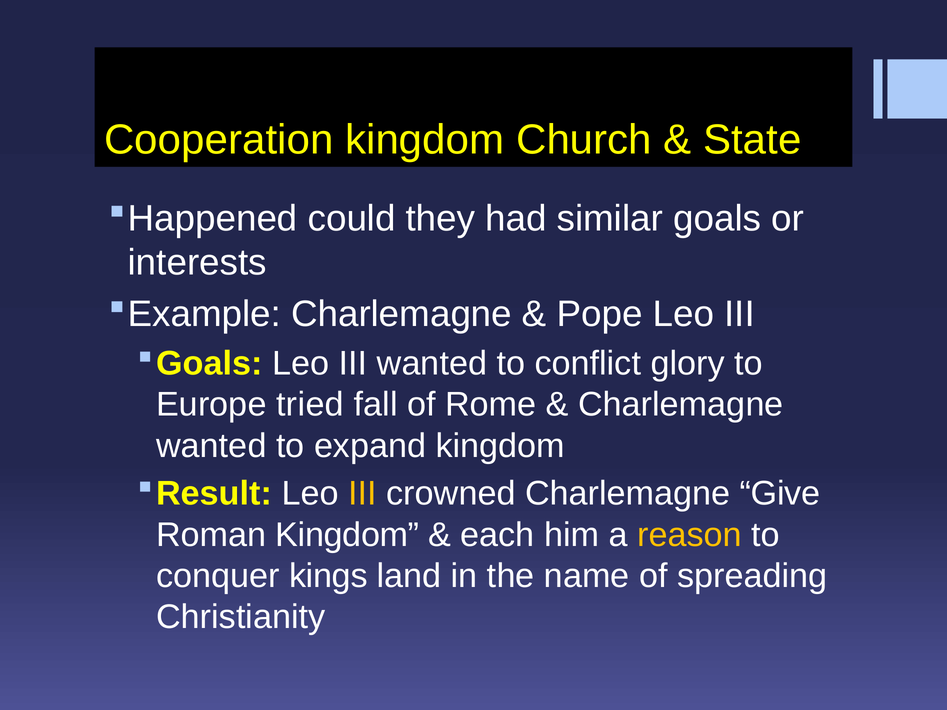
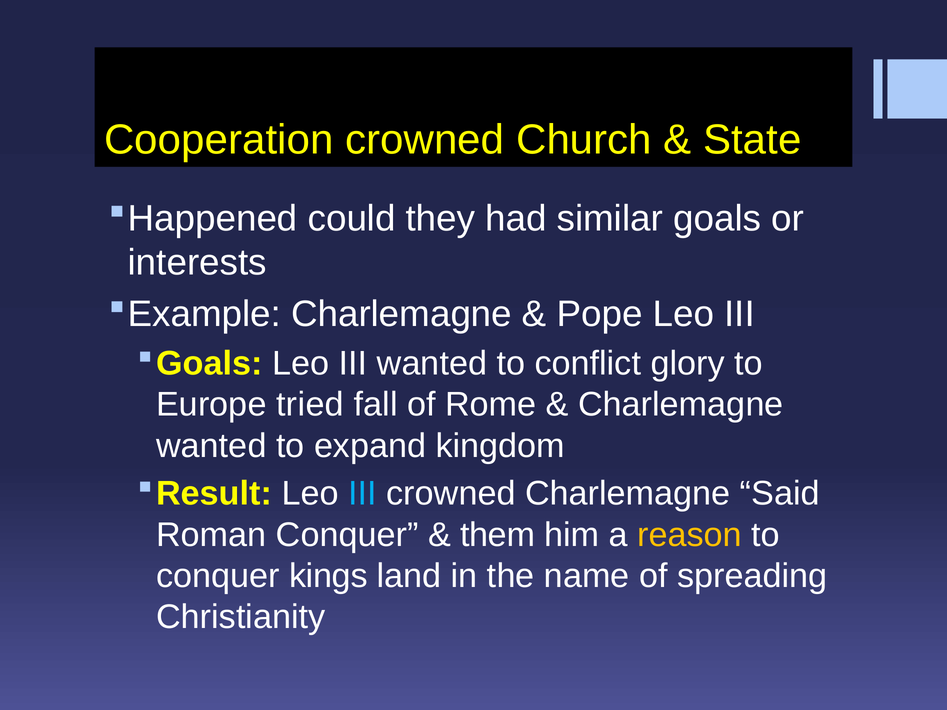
Cooperation kingdom: kingdom -> crowned (425, 140)
III colour: yellow -> light blue (362, 494)
Give: Give -> Said (780, 494)
Roman Kingdom: Kingdom -> Conquer (347, 535)
each: each -> them (498, 535)
